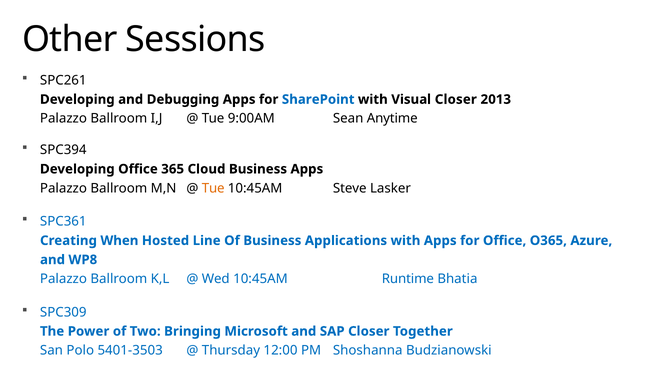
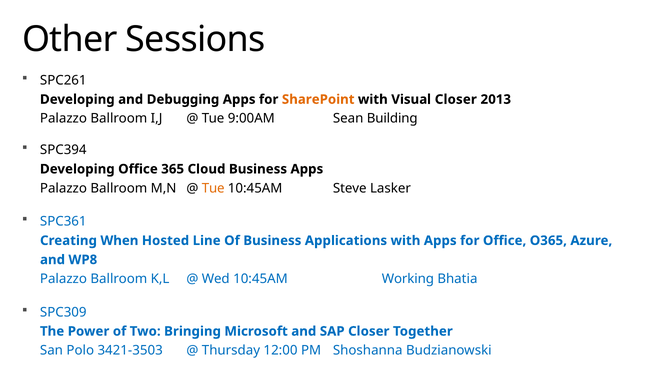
SharePoint colour: blue -> orange (318, 99)
Anytime: Anytime -> Building (392, 119)
Runtime: Runtime -> Working (408, 279)
5401-3503: 5401-3503 -> 3421-3503 (130, 351)
